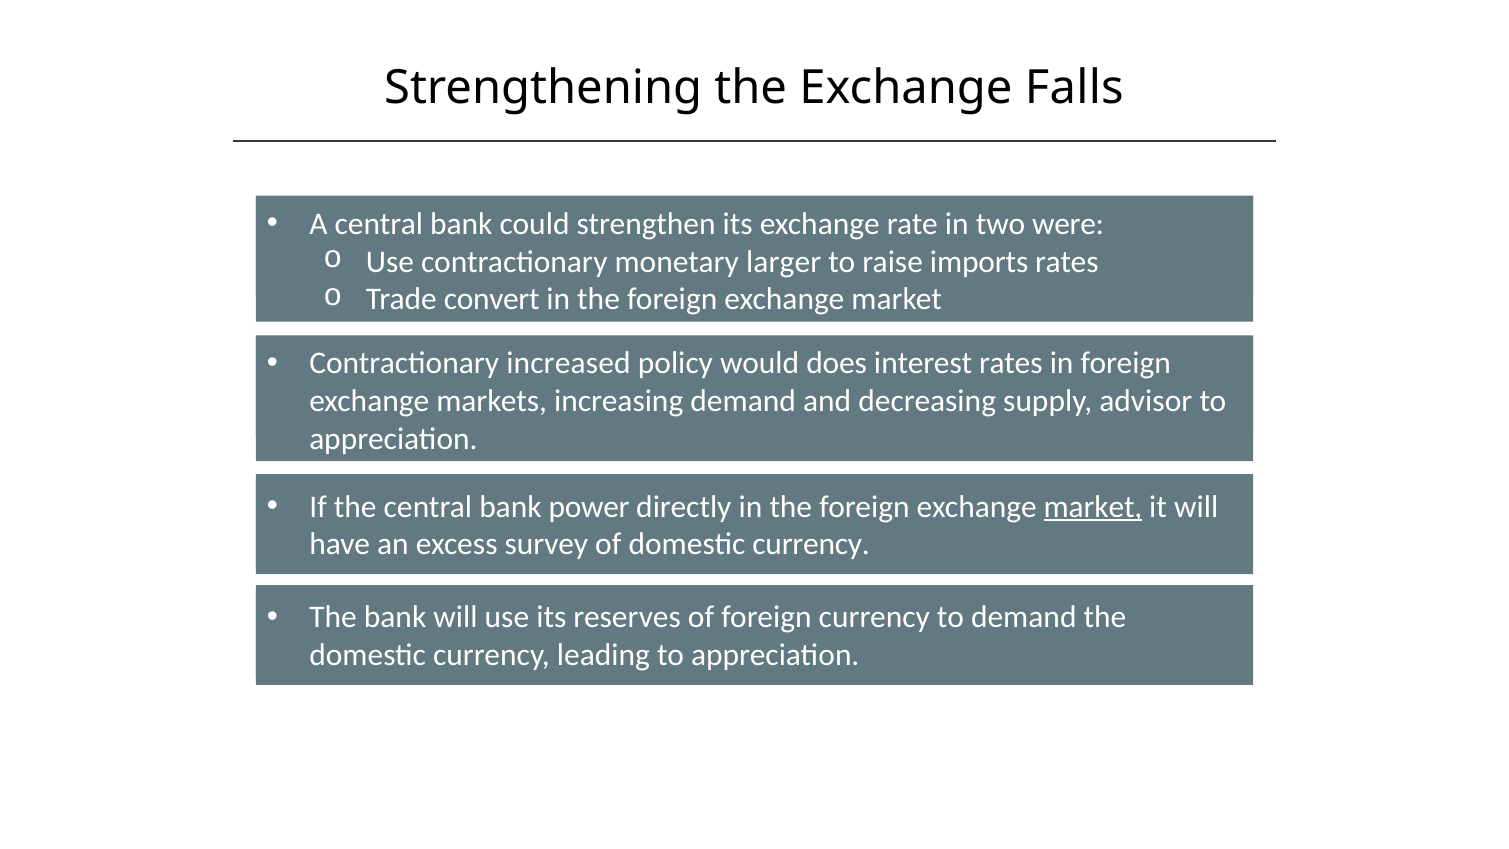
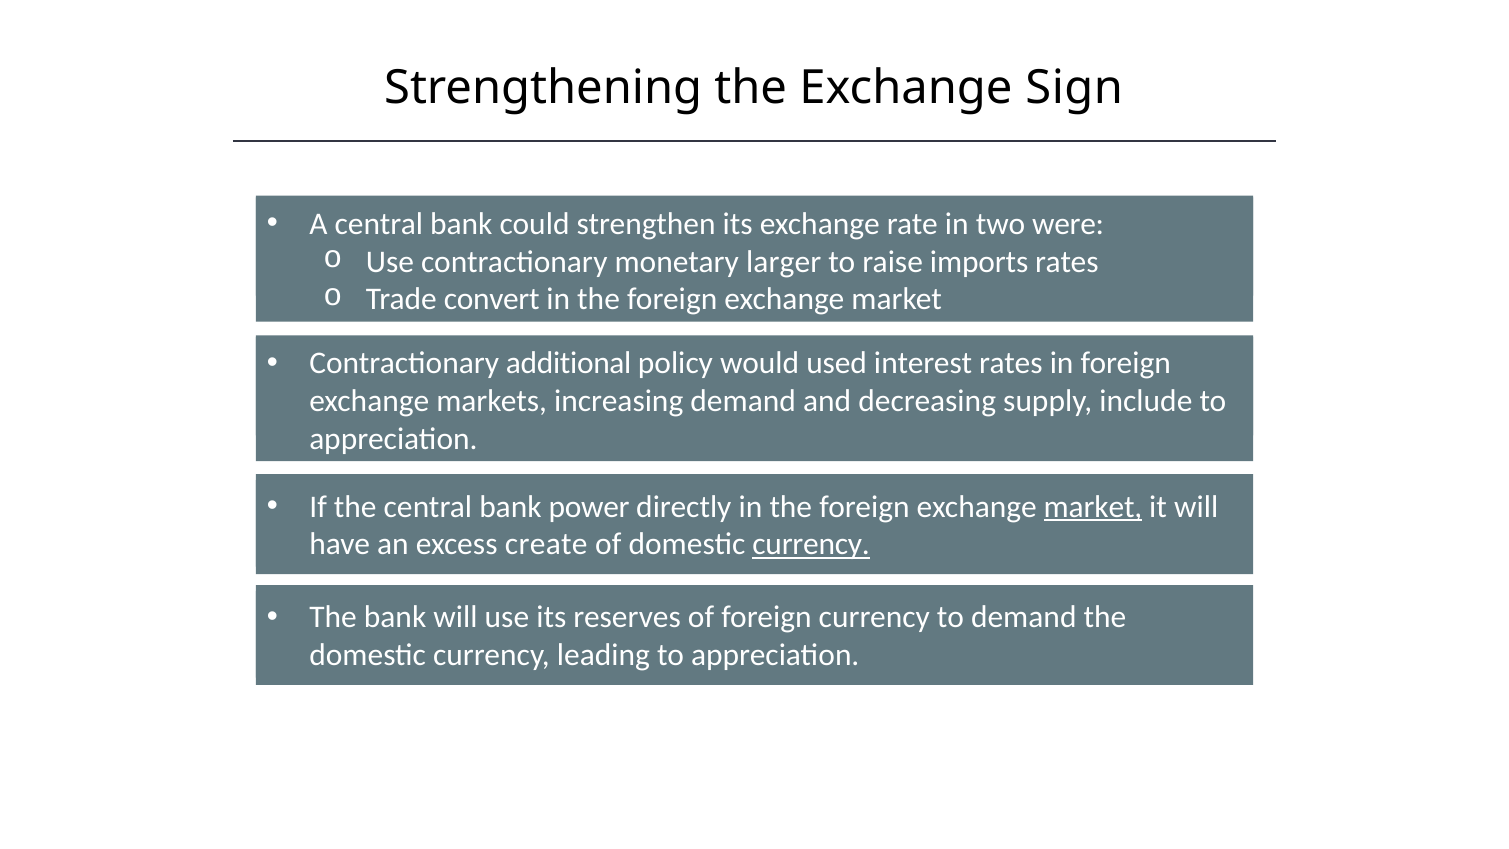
Falls: Falls -> Sign (1074, 88)
increased: increased -> additional (569, 363)
does: does -> used (837, 363)
advisor: advisor -> include (1146, 401)
survey: survey -> create (546, 544)
currency underline: none -> present (811, 544)
